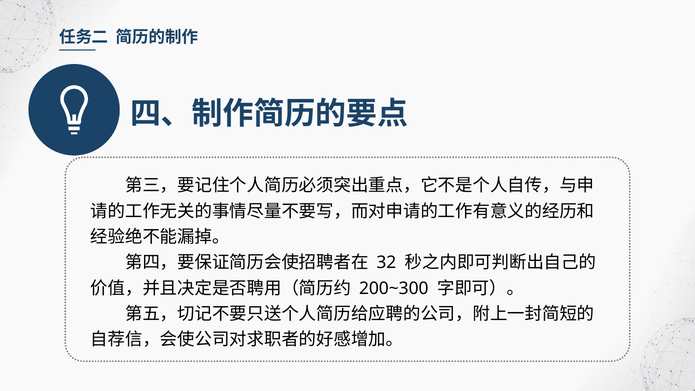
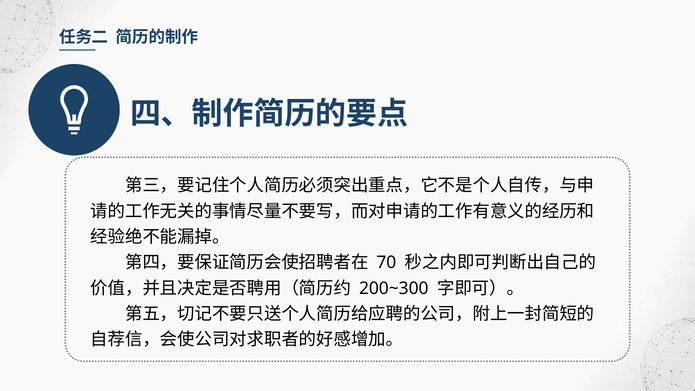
32: 32 -> 70 (386, 263)
